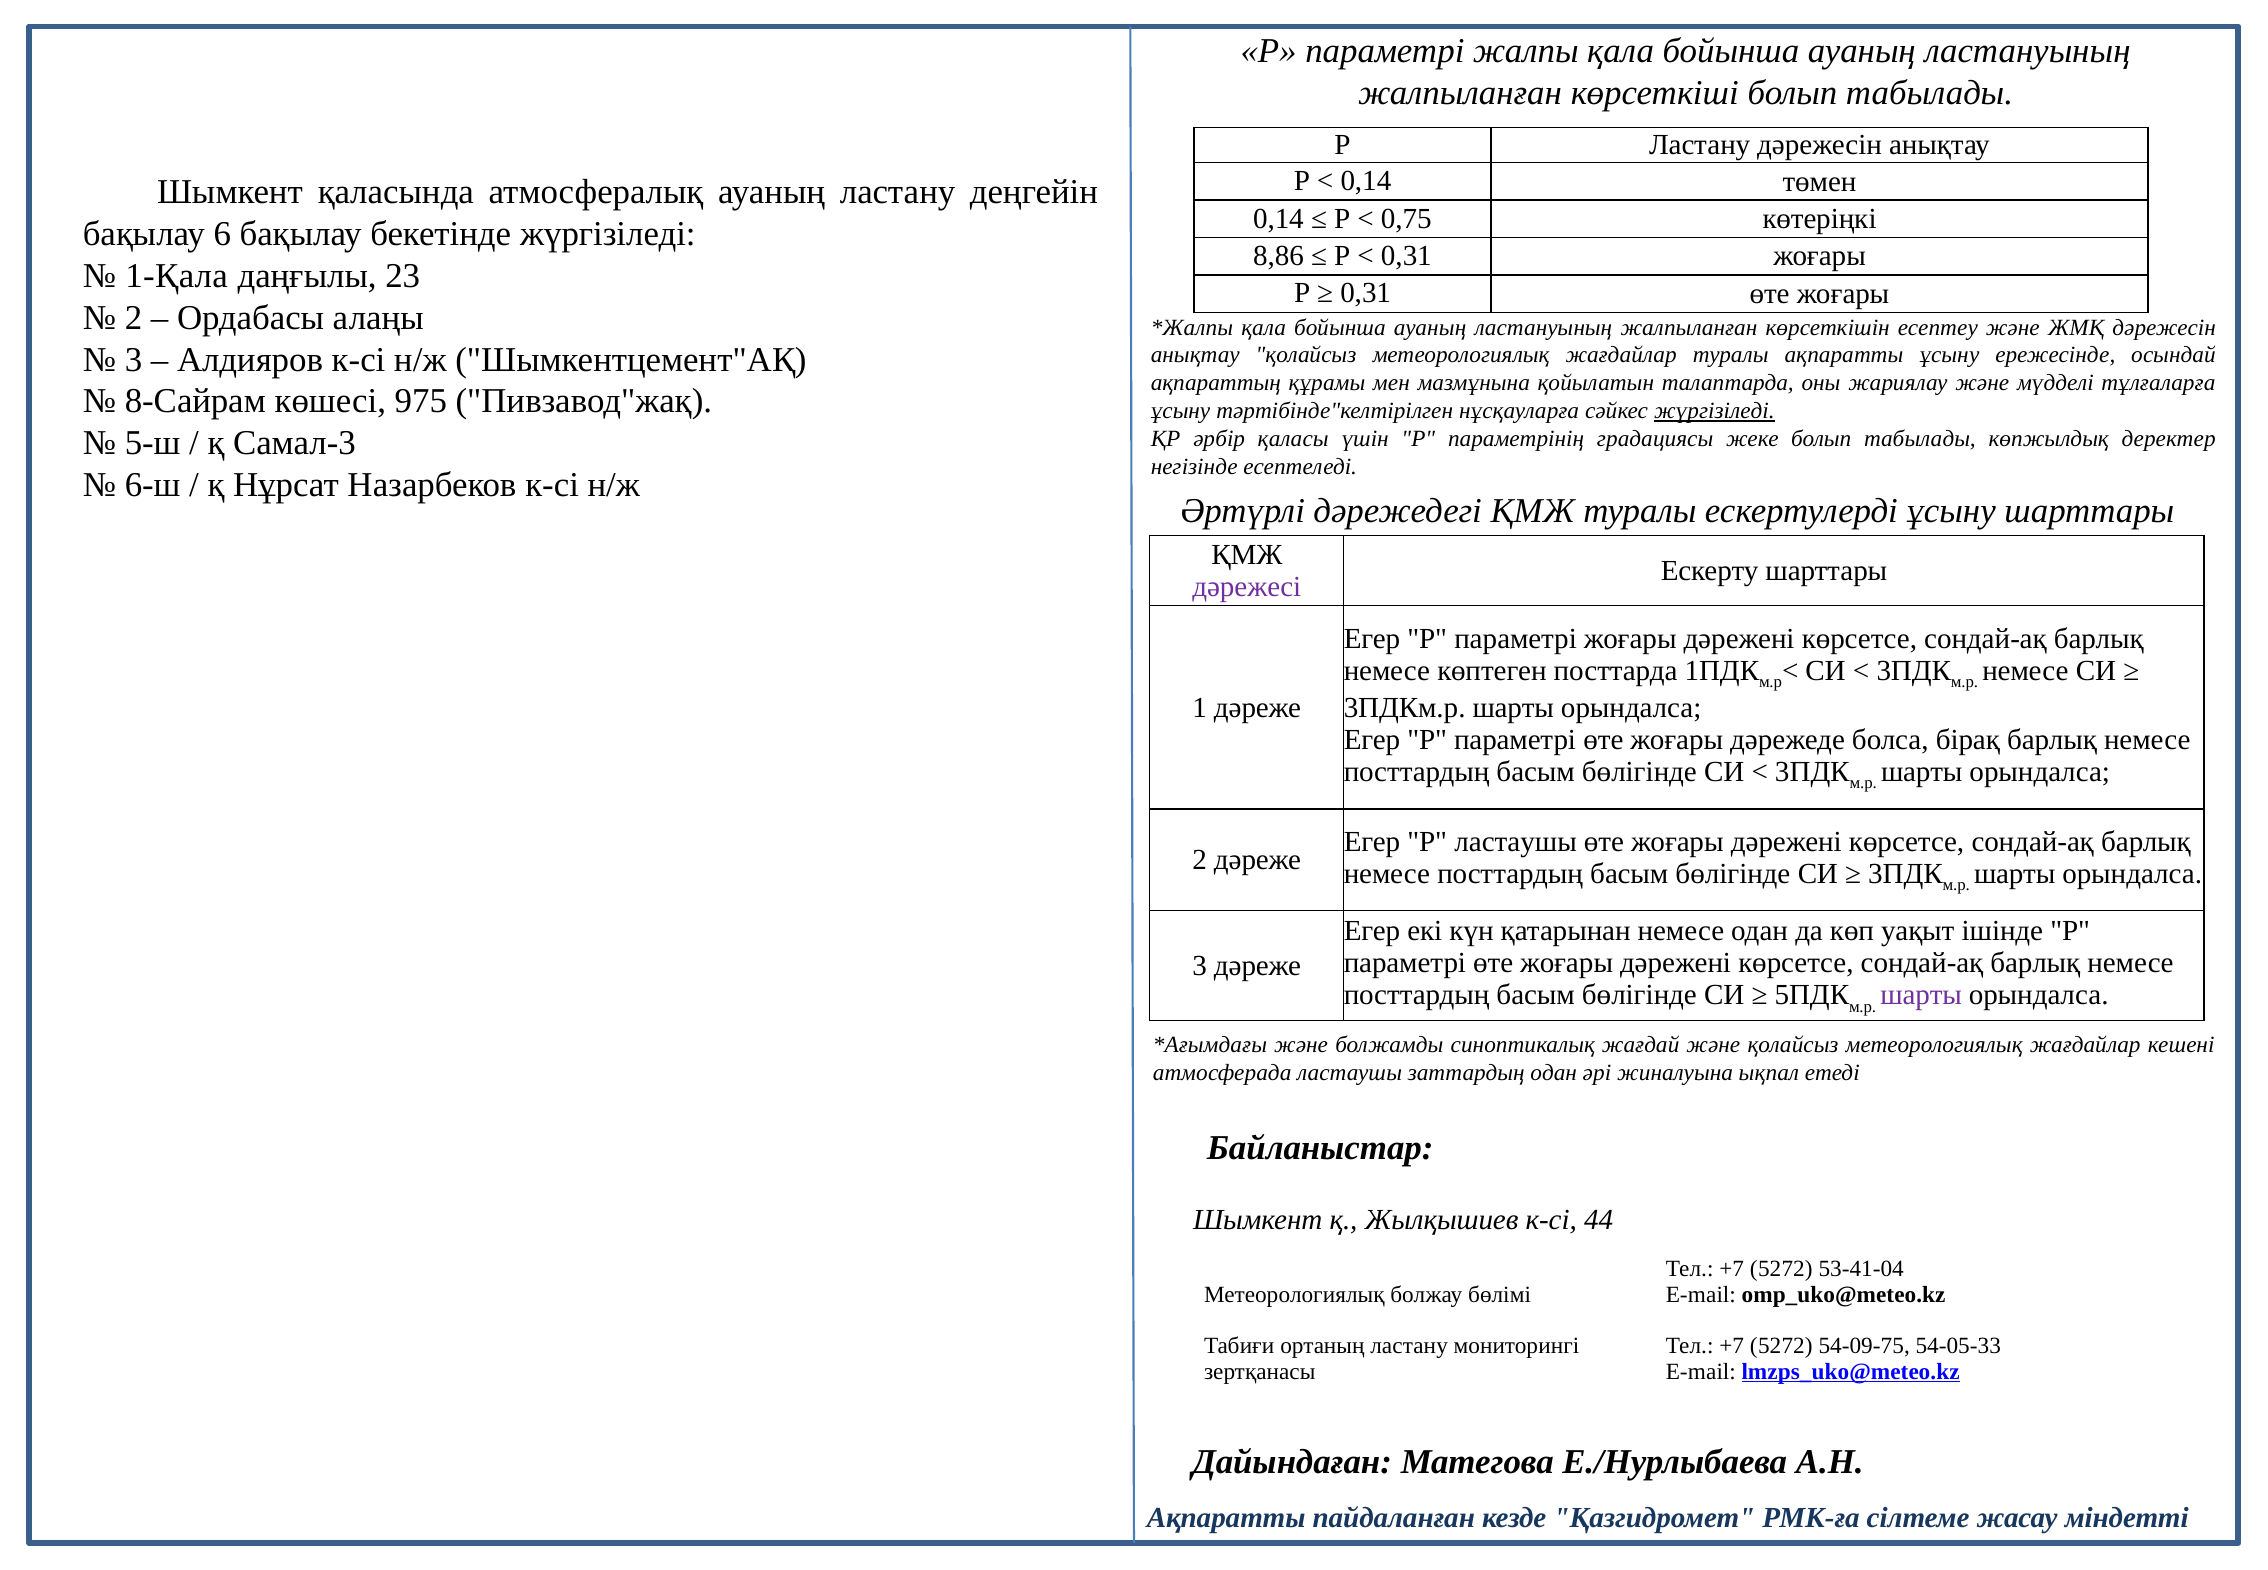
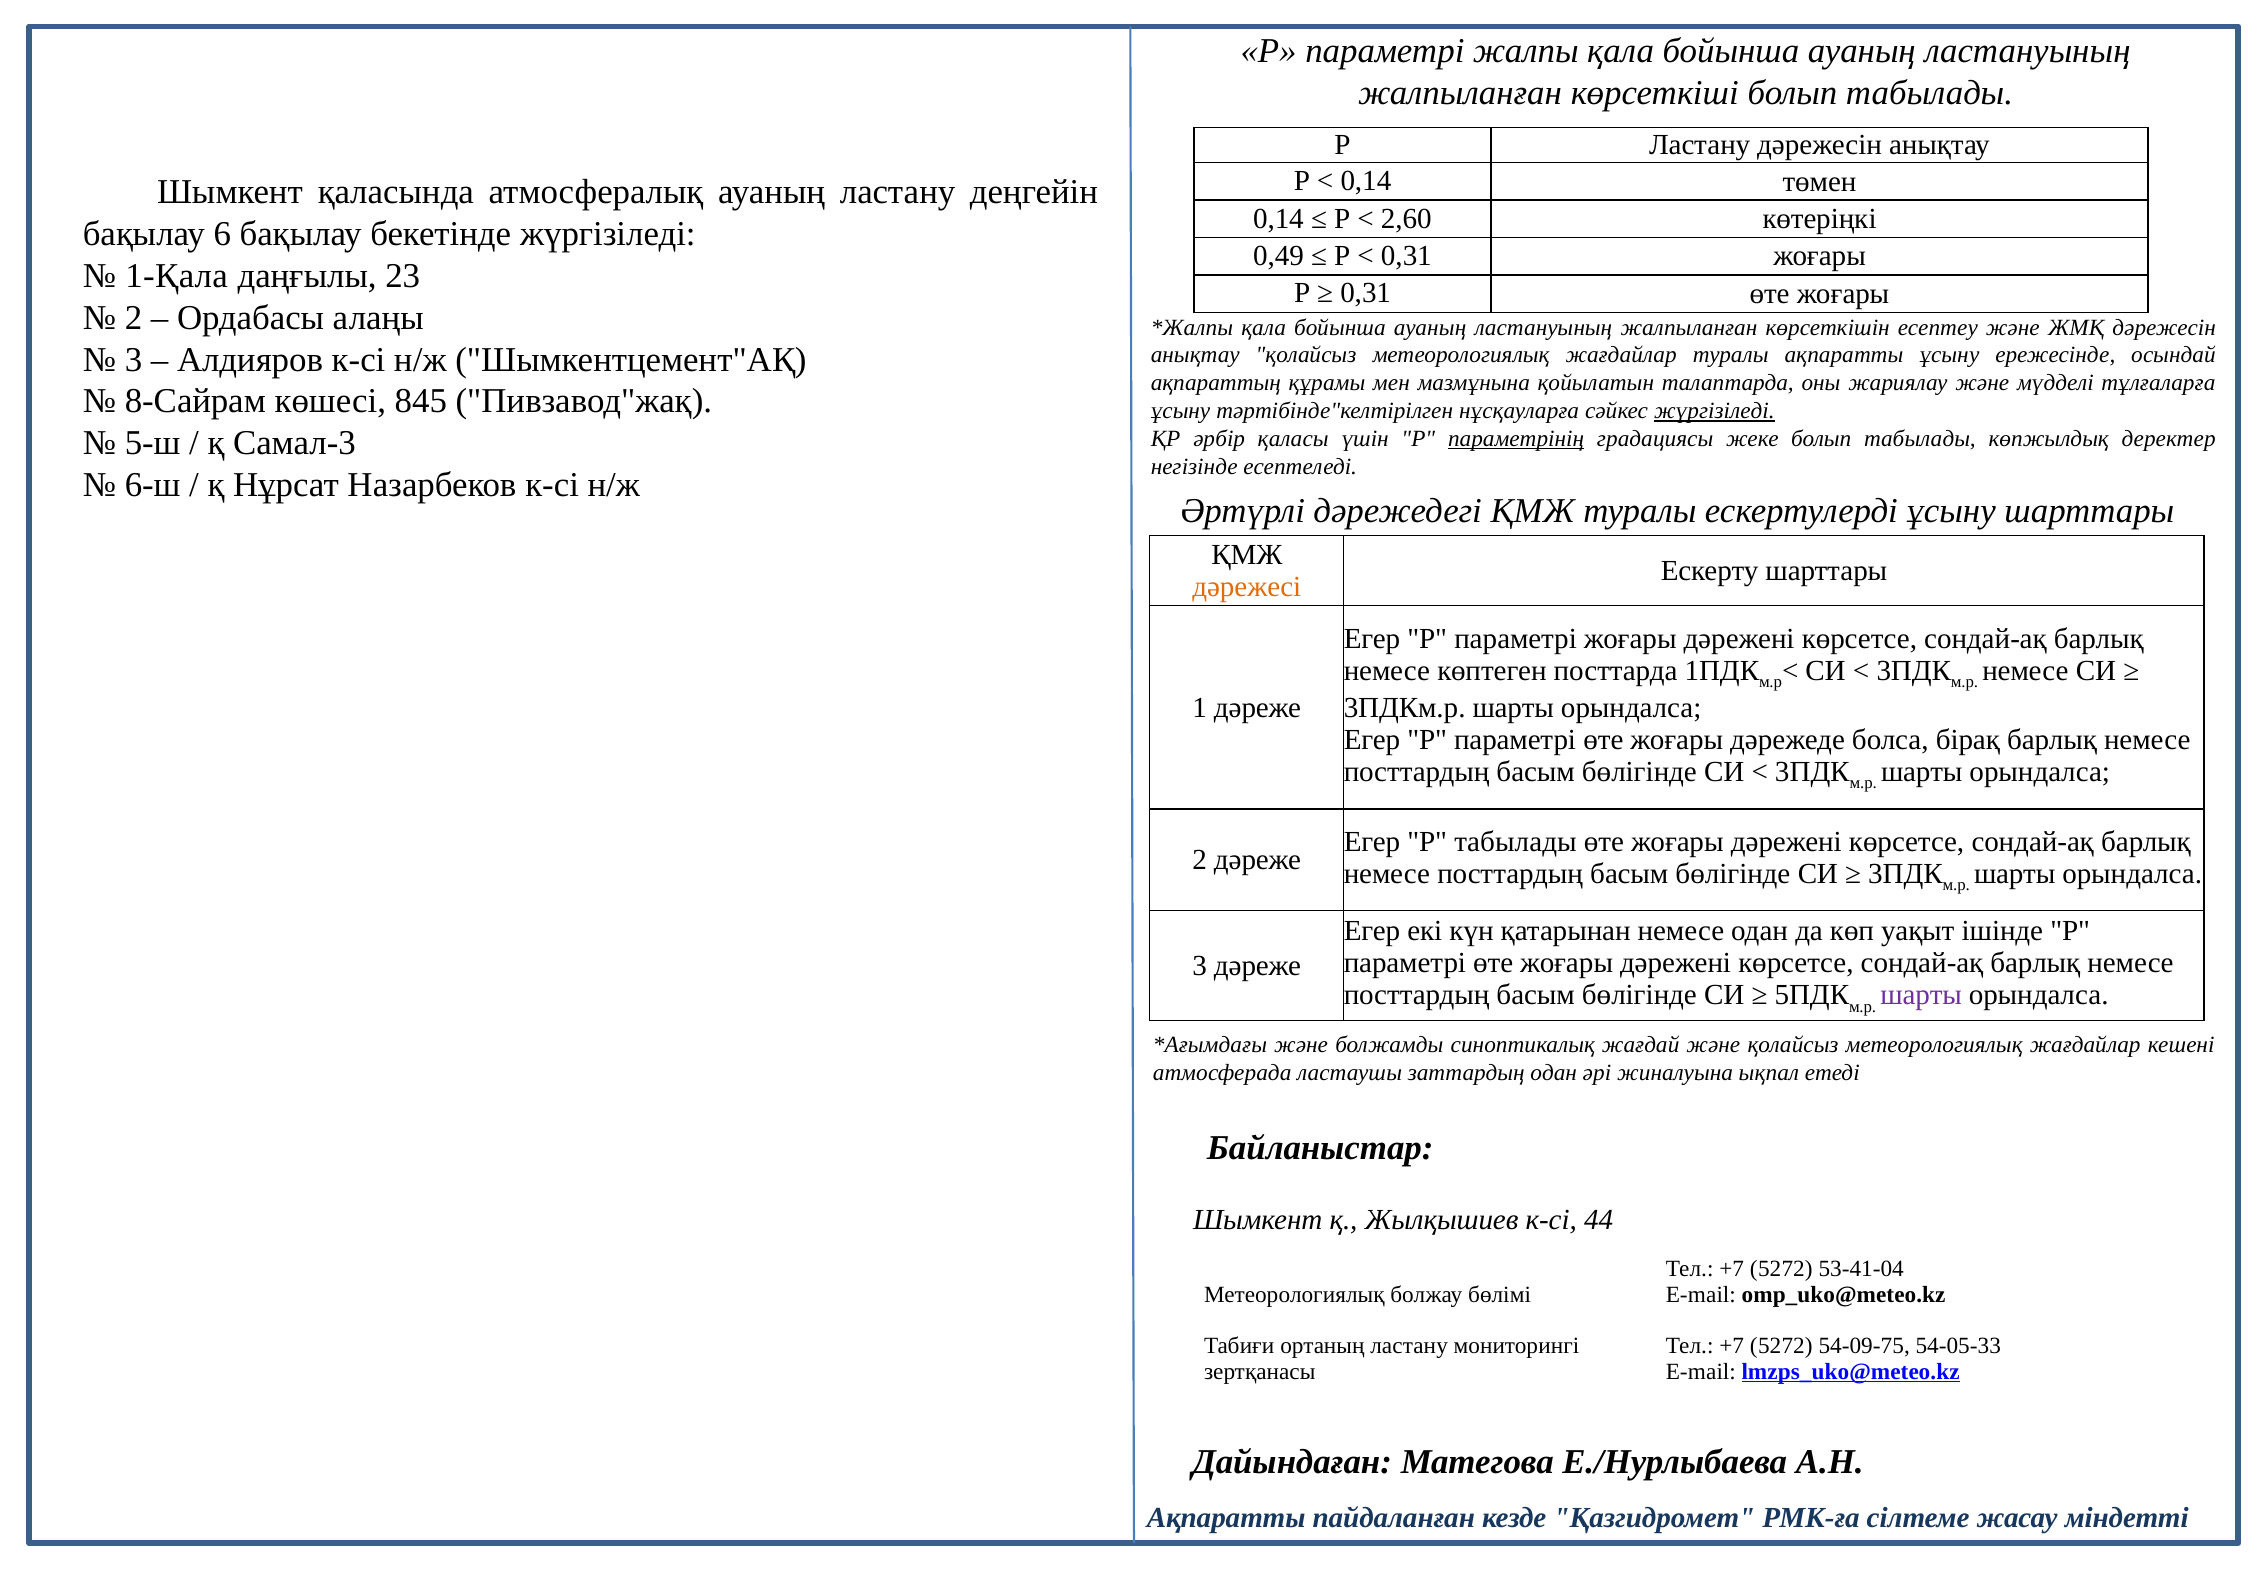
0,75: 0,75 -> 2,60 (1406, 219)
8,86: 8,86 -> 0,49 (1279, 256)
975: 975 -> 845 (421, 402)
параметрінің underline: none -> present (1516, 439)
дәрежесі colour: purple -> orange (1247, 587)
Р ластаушы: ластаушы -> табылады (1516, 842)
